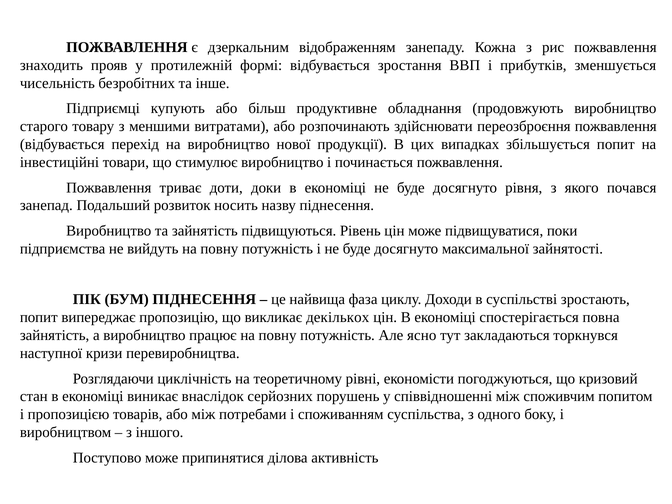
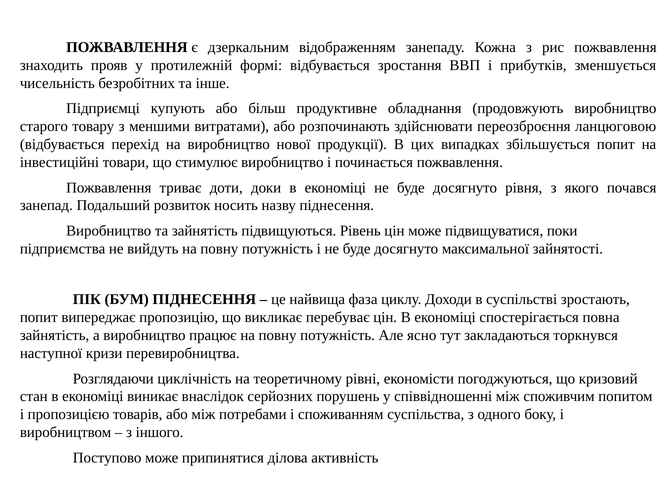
переозброєння пожвавлення: пожвавлення -> ланцюговою (616, 126)
декількох: декількох -> перебуває (338, 317)
